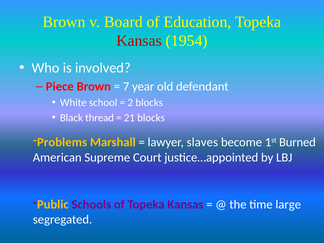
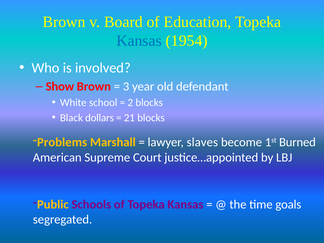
Kansas colour: red -> blue (139, 41)
Piece: Piece -> Show (60, 87)
7: 7 -> 3 (126, 87)
thread: thread -> dollars (100, 118)
large: large -> goals (288, 204)
